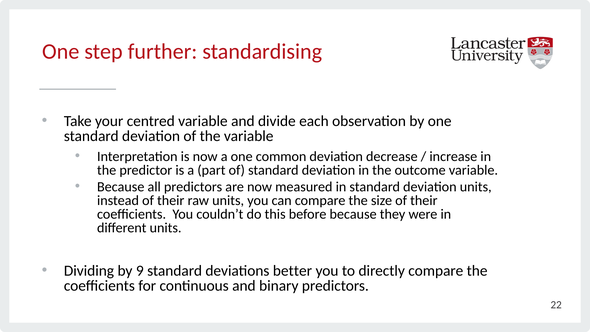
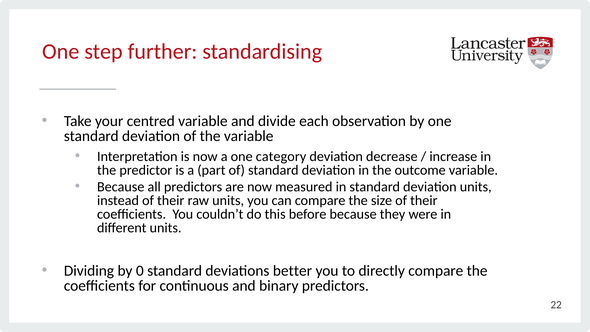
common: common -> category (281, 156)
9: 9 -> 0 (140, 271)
